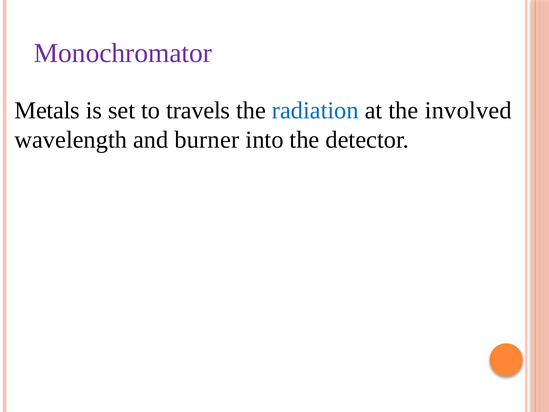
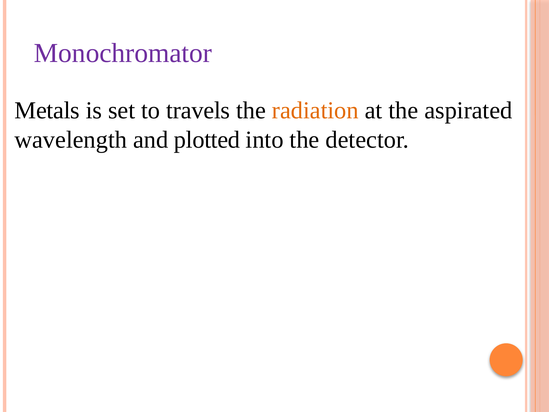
radiation colour: blue -> orange (315, 111)
involved: involved -> aspirated (468, 111)
burner: burner -> plotted (207, 140)
